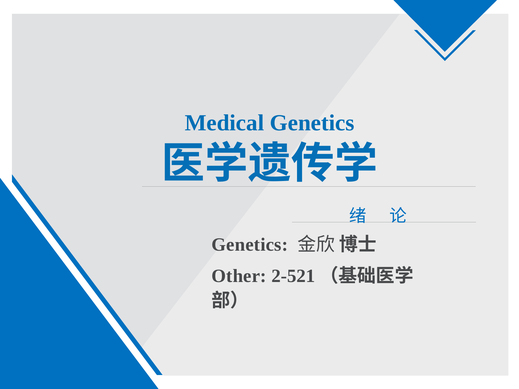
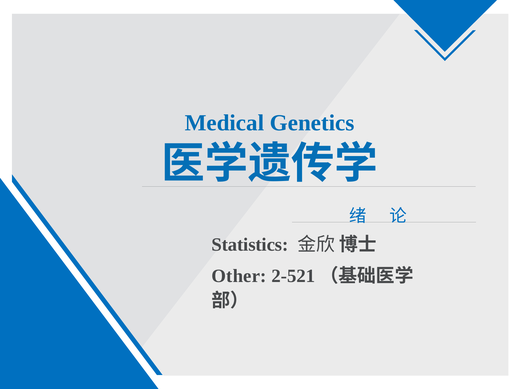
Genetics: Genetics -> Statistics (250, 245)
